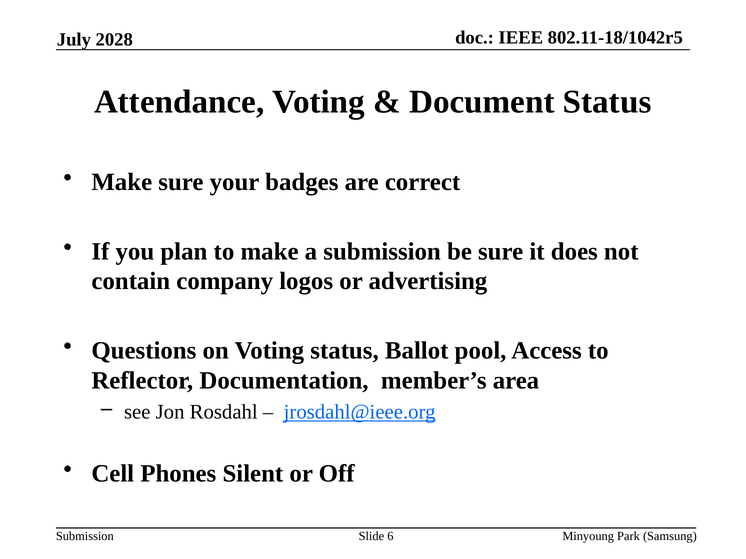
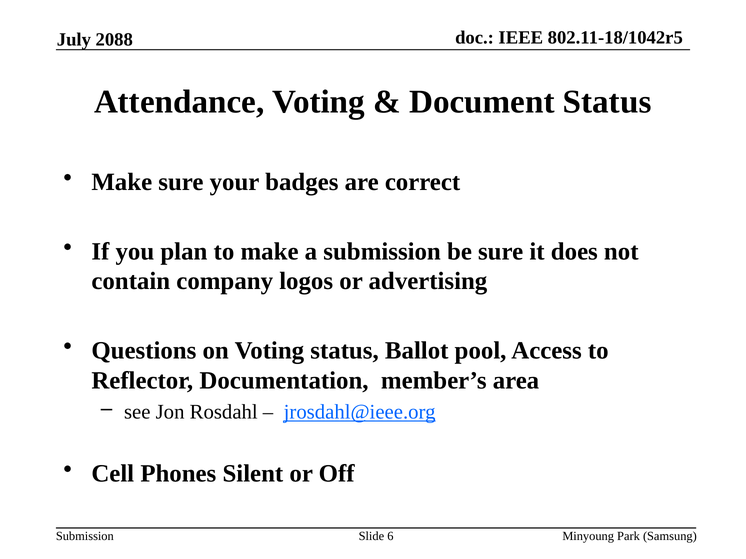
2028: 2028 -> 2088 (114, 40)
